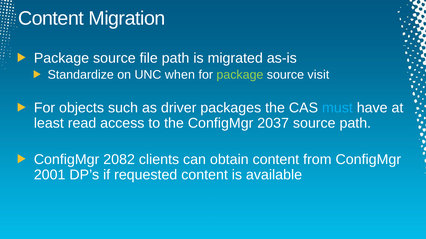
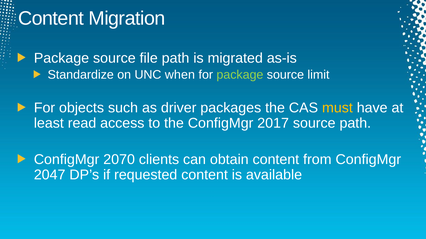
visit: visit -> limit (318, 75)
must colour: light blue -> yellow (337, 108)
2037: 2037 -> 2017 (273, 124)
2082: 2082 -> 2070 (119, 160)
2001: 2001 -> 2047 (50, 175)
